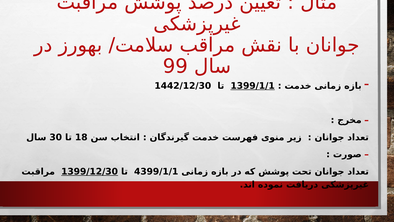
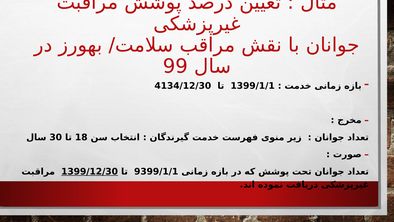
1442/12/30: 1442/12/30 -> 4134/12/30 (183, 86)
1399/1/1 underline: present -> none (253, 86)
4399/1/1: 4399/1/1 -> 9399/1/1 (156, 171)
